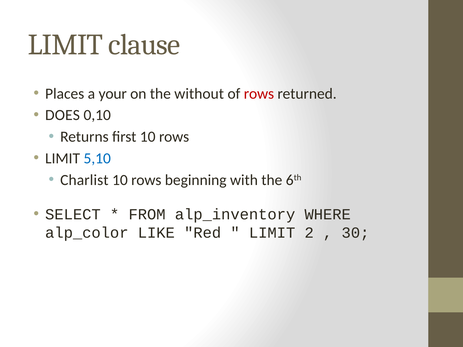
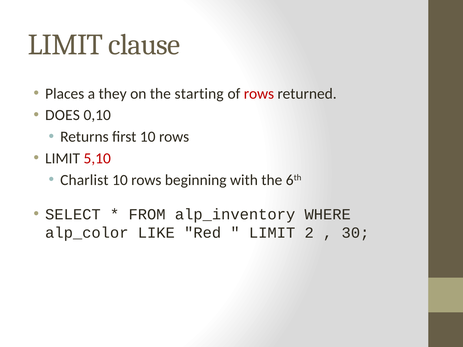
your: your -> they (113, 94)
without: without -> starting (199, 94)
5,10 colour: blue -> red (97, 158)
